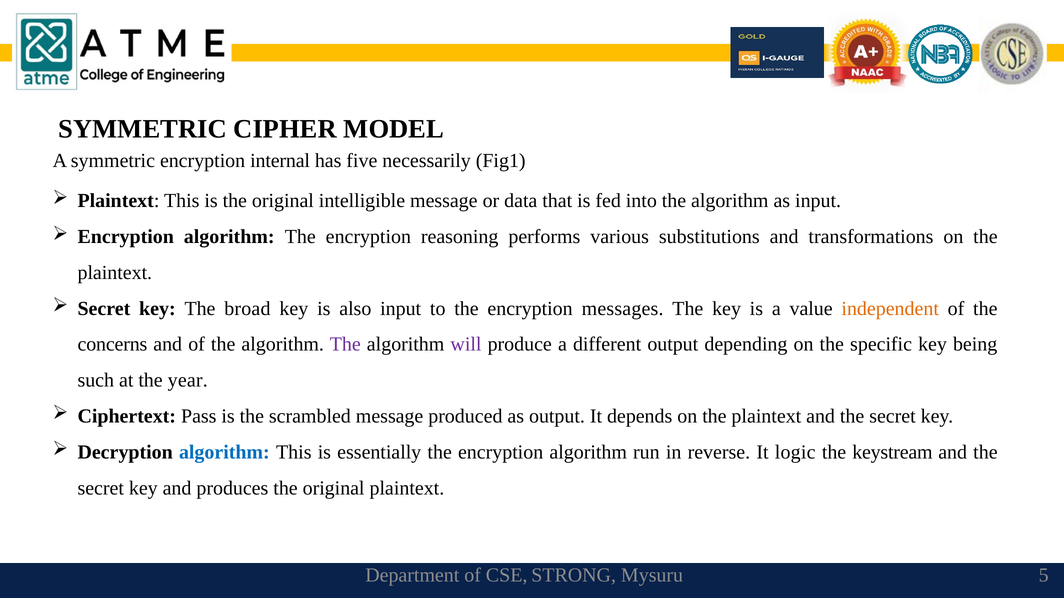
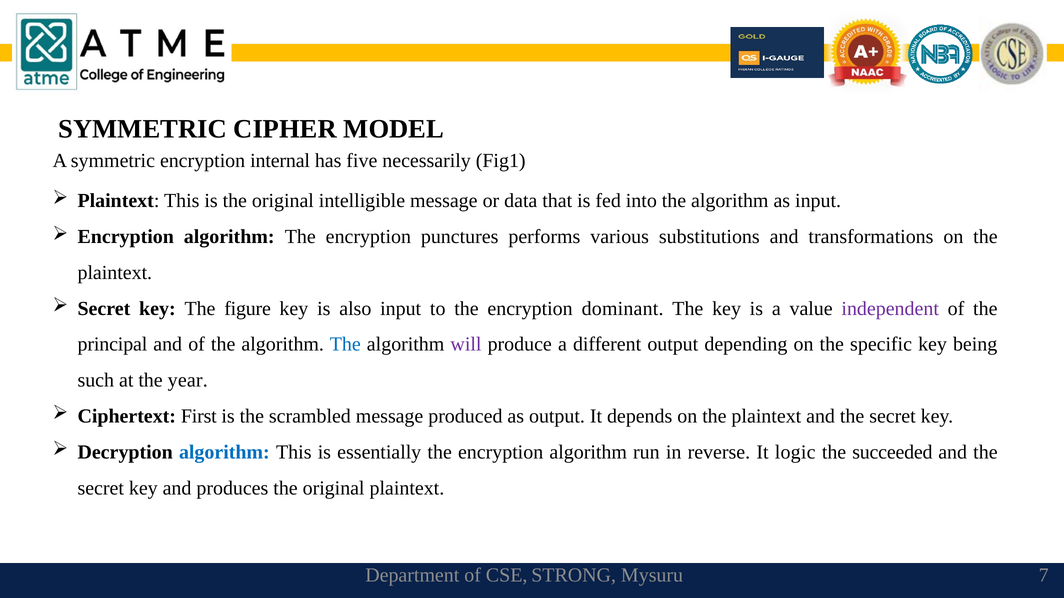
reasoning: reasoning -> punctures (460, 237)
broad: broad -> figure (248, 309)
messages: messages -> dominant (623, 309)
independent colour: orange -> purple (890, 309)
concerns: concerns -> principal (112, 345)
The colour: purple -> blue (345, 345)
Pass: Pass -> First (199, 417)
keystream: keystream -> succeeded (892, 452)
5: 5 -> 7 (1044, 576)
